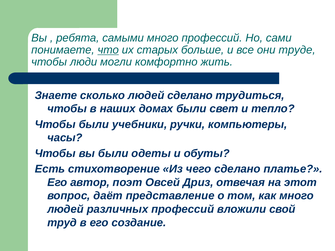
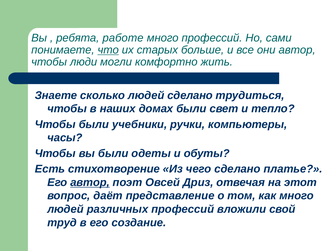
самыми: самыми -> работе (123, 38)
они труде: труде -> автор (297, 50)
автор underline: none -> present (90, 183)
